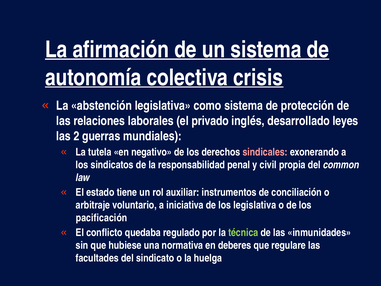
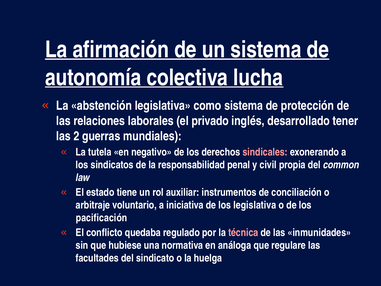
crisis: crisis -> lucha (258, 78)
leyes: leyes -> tener (345, 121)
técnica colour: light green -> pink (243, 232)
deberes: deberes -> análoga (235, 245)
